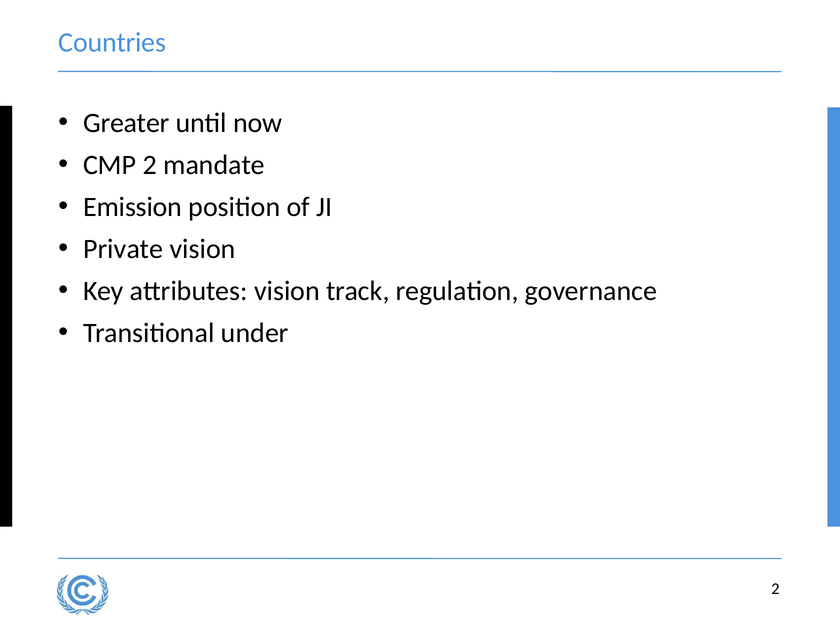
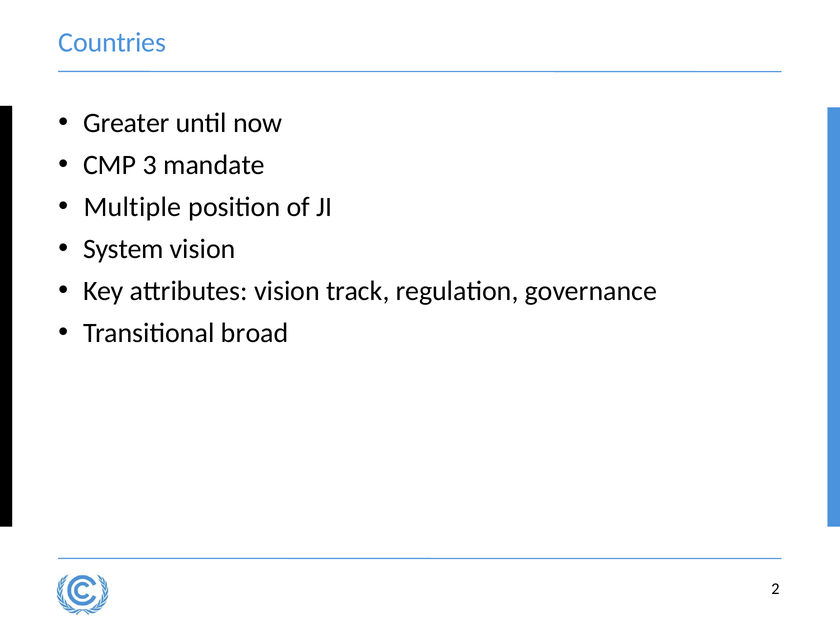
CMP 2: 2 -> 3 (150, 165)
Emission: Emission -> Multiple (132, 207)
Private: Private -> System (123, 249)
under: under -> broad (255, 333)
